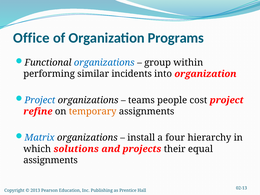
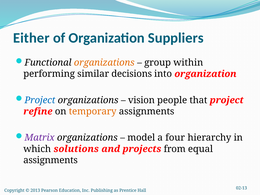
Office: Office -> Either (31, 38)
Programs: Programs -> Suppliers (176, 38)
organizations colour: blue -> orange (104, 63)
incidents: incidents -> decisions (132, 74)
teams: teams -> vision (141, 100)
cost: cost -> that (198, 100)
Matrix colour: blue -> purple (40, 138)
install: install -> model (141, 138)
their: their -> from (175, 149)
